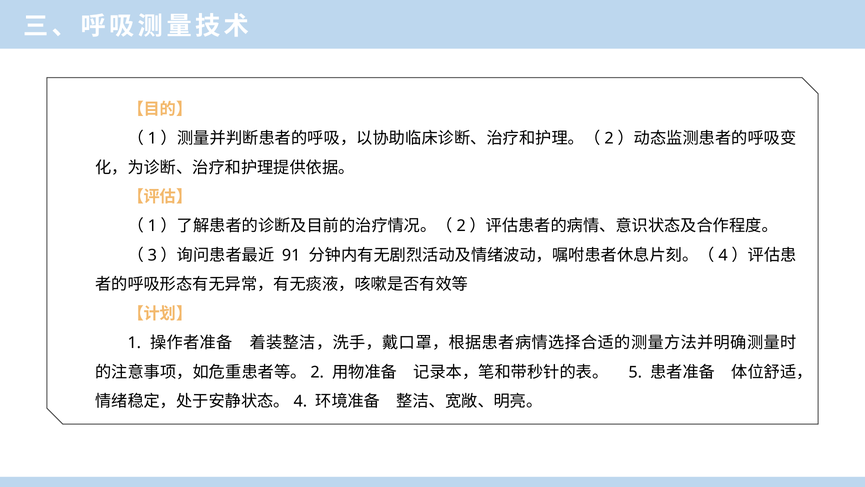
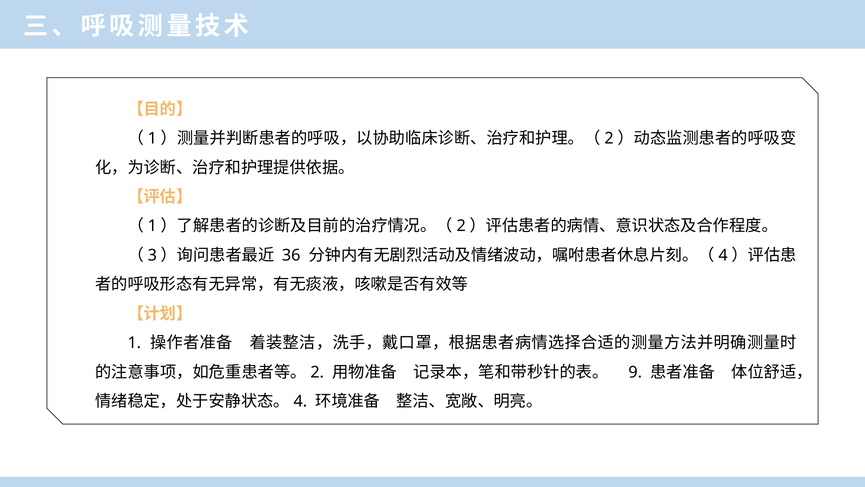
91: 91 -> 36 (291, 255)
5: 5 -> 9 (635, 372)
